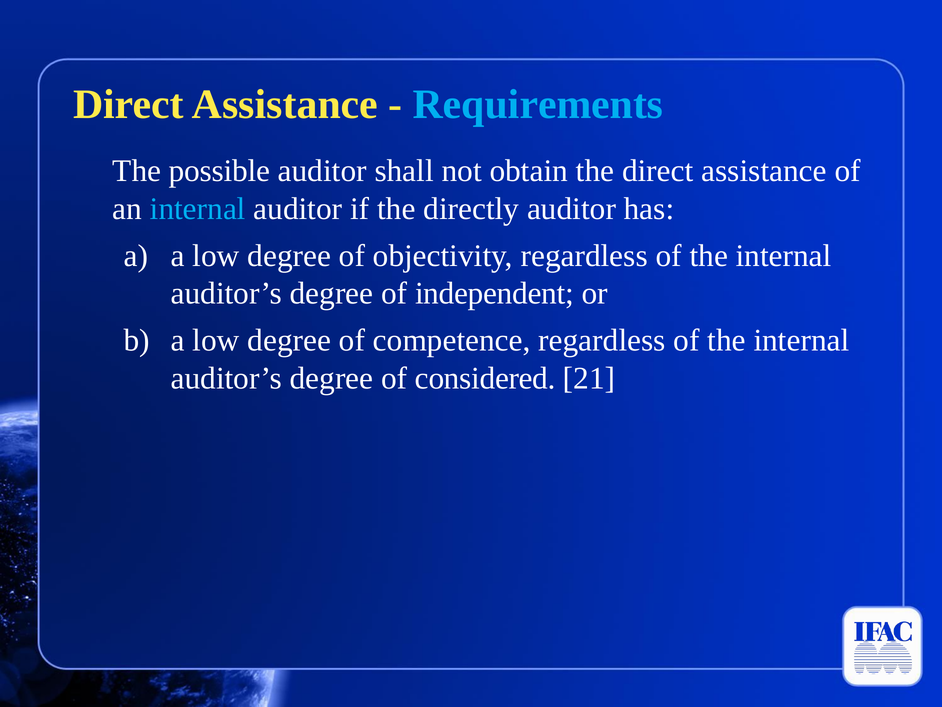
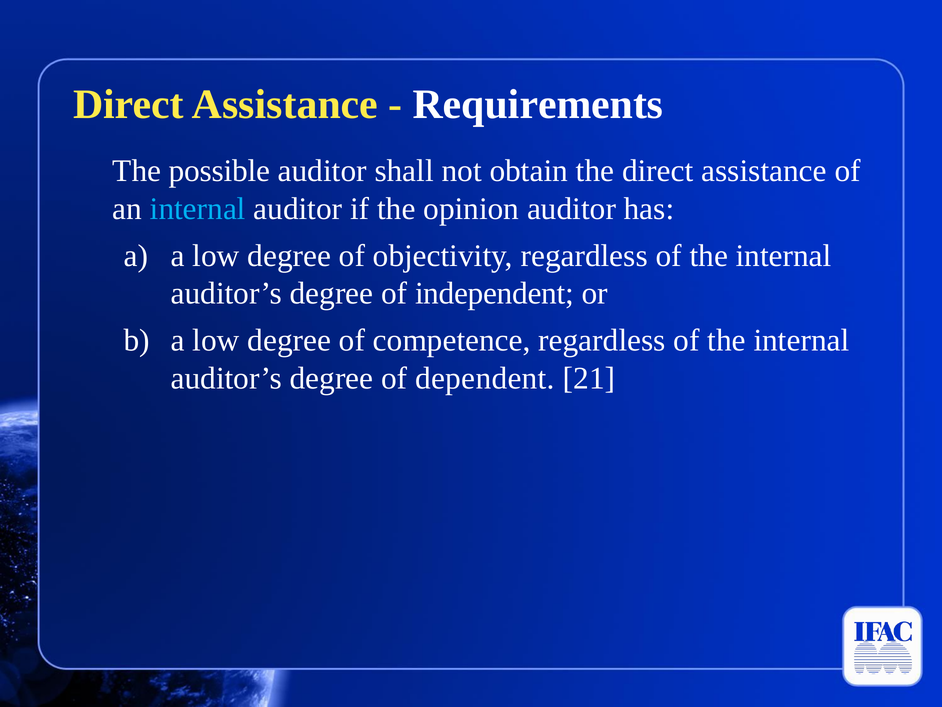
Requirements colour: light blue -> white (538, 104)
directly: directly -> opinion (471, 208)
considered: considered -> dependent (485, 378)
